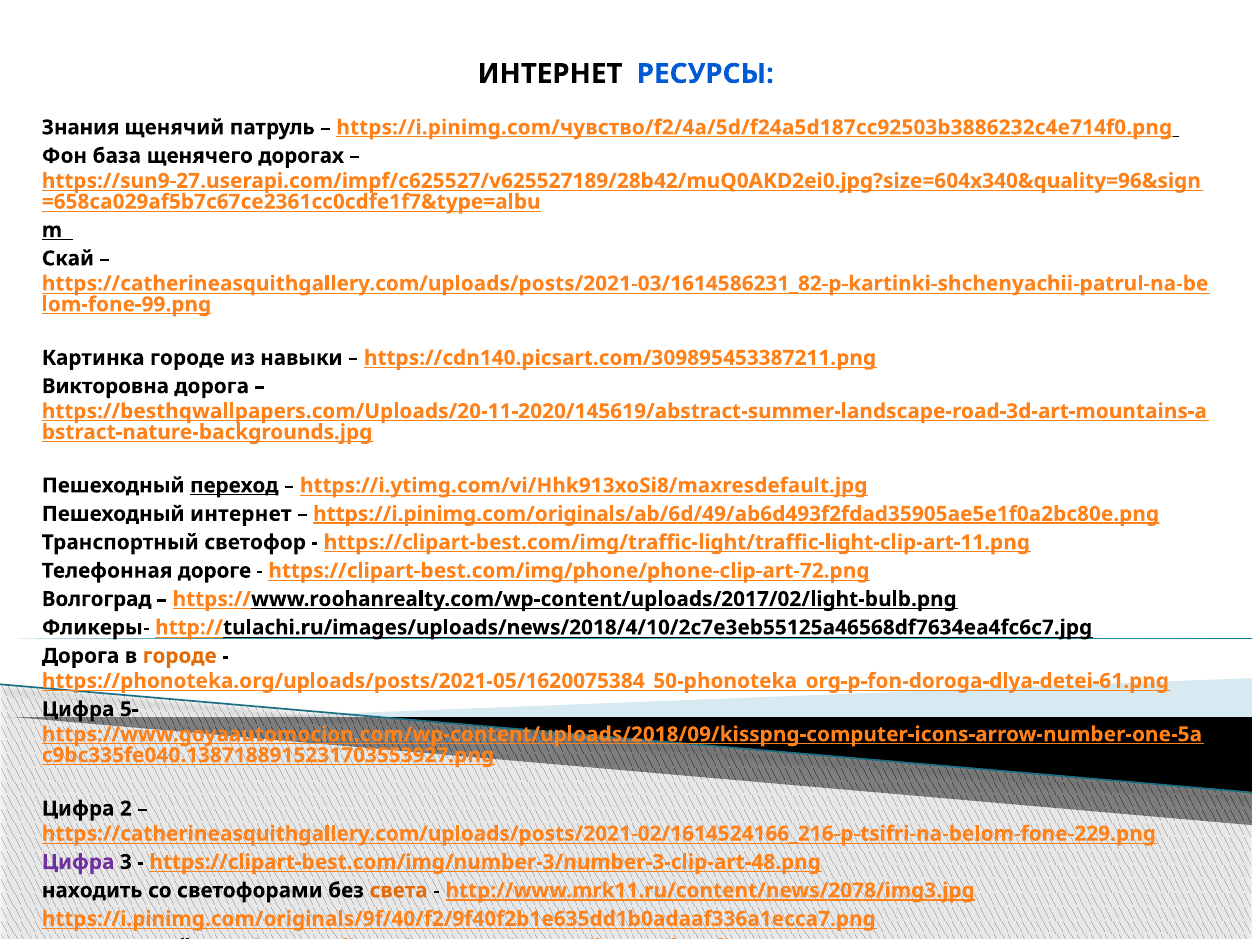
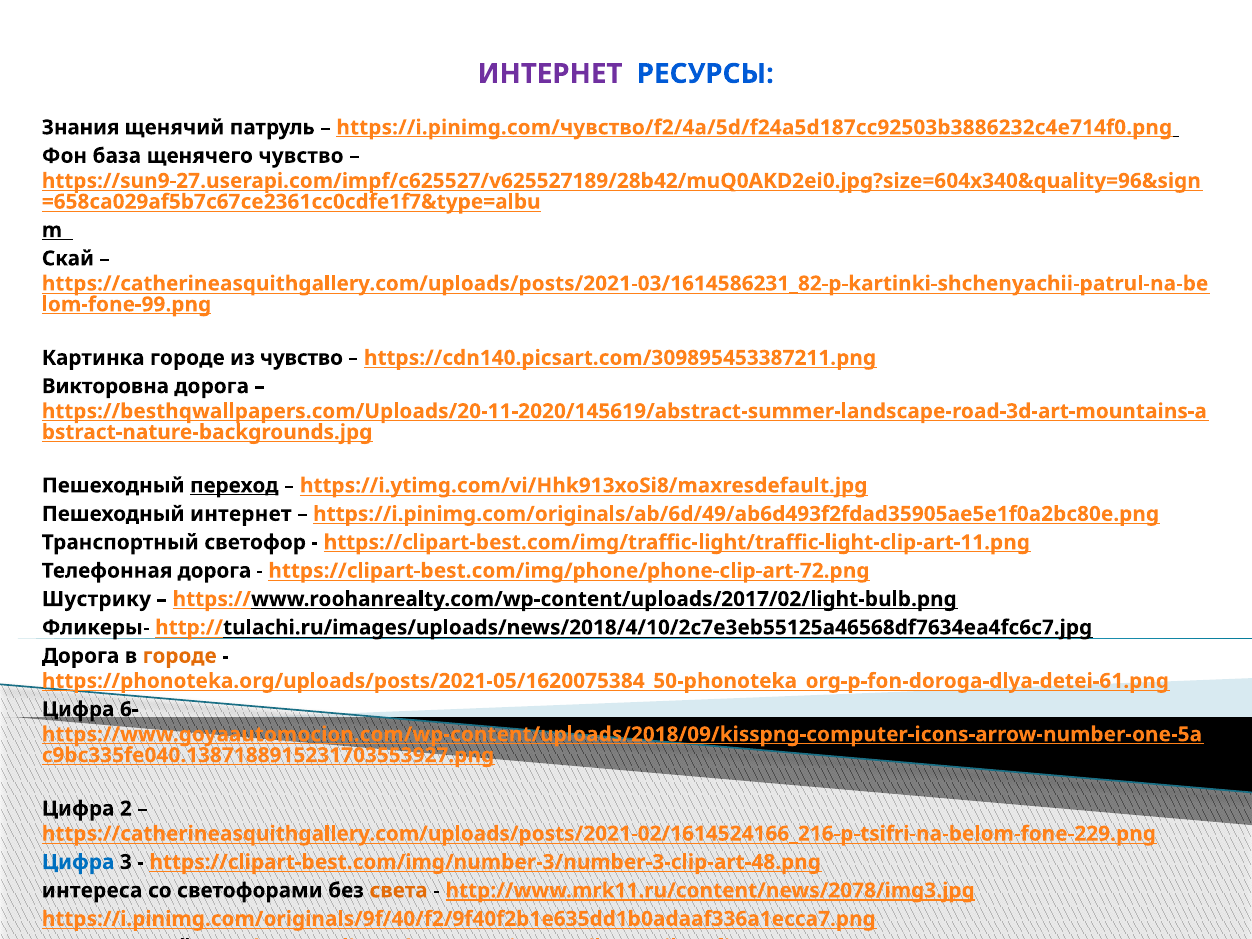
ИНТЕРНЕТ colour: black -> purple (550, 74)
щенячего дорогах: дорогах -> чувство (301, 156)
из навыки: навыки -> чувство (301, 358)
https://i.pinimg.com/originals/ab/6d/49/ab6d493f2fdad35905ae5e1f0a2bc80e.png underline: present -> none (736, 514)
Телефонная дороге: дороге -> дорога (214, 571)
Волгоград: Волгоград -> Шустрику (96, 599)
5-: 5- -> 6- (129, 709)
Цифра colour: purple -> blue (78, 862)
находить: находить -> интереса (92, 891)
